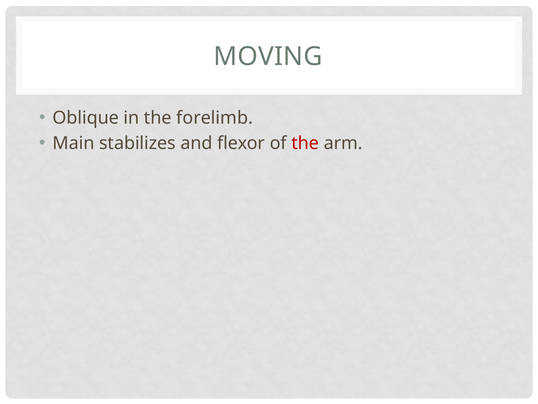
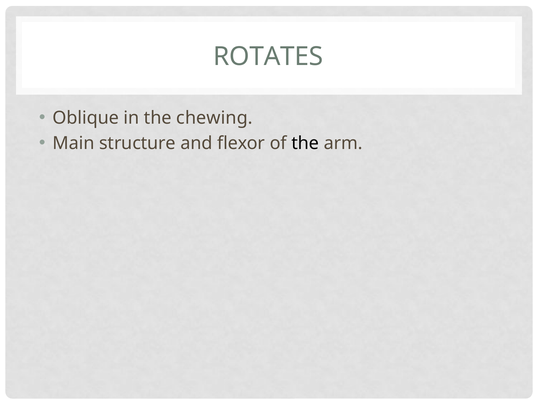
MOVING: MOVING -> ROTATES (268, 56)
forelimb: forelimb -> chewing (215, 118)
stabilizes: stabilizes -> structure (137, 143)
the colour: red -> black (305, 143)
